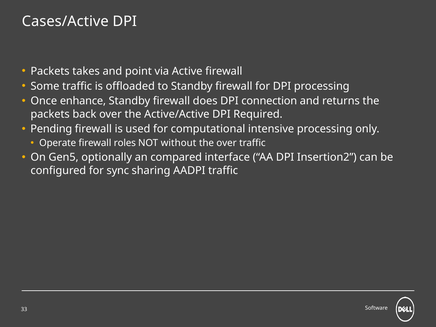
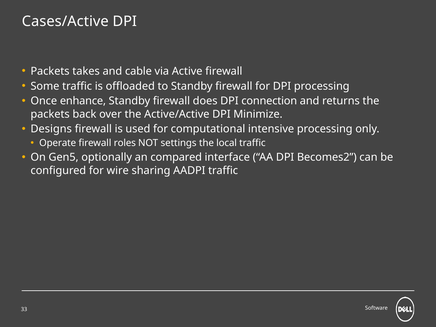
point: point -> cable (138, 71)
Required: Required -> Minimize (258, 114)
Pending: Pending -> Designs (51, 129)
without: without -> settings (179, 143)
the over: over -> local (227, 143)
Insertion2: Insertion2 -> Becomes2 (327, 157)
sync: sync -> wire (118, 170)
